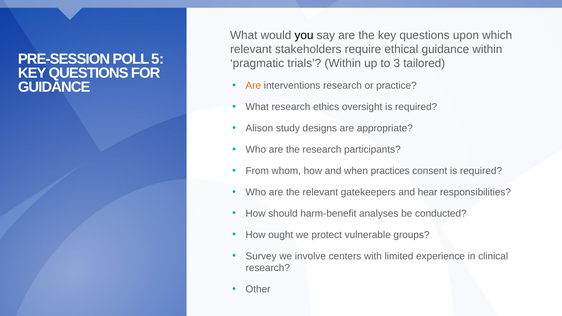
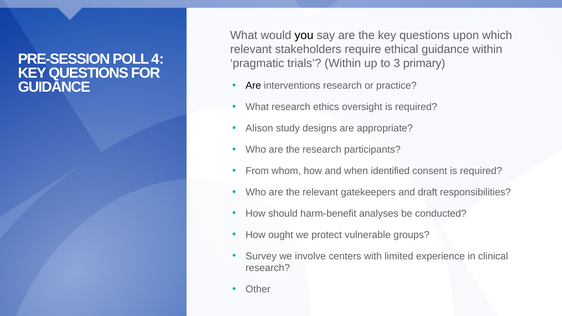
5: 5 -> 4 (158, 59)
tailored: tailored -> primary (424, 63)
Are colour: orange -> black (253, 86)
practices: practices -> identified (390, 171)
hear: hear -> draft (428, 192)
